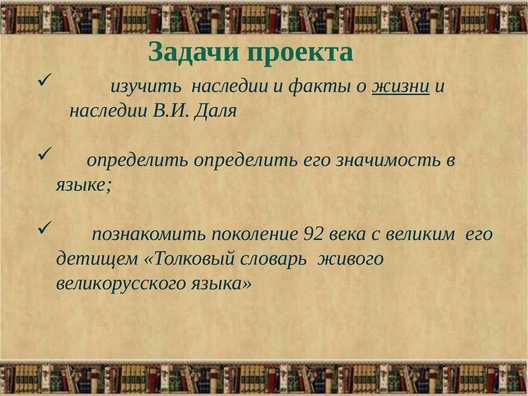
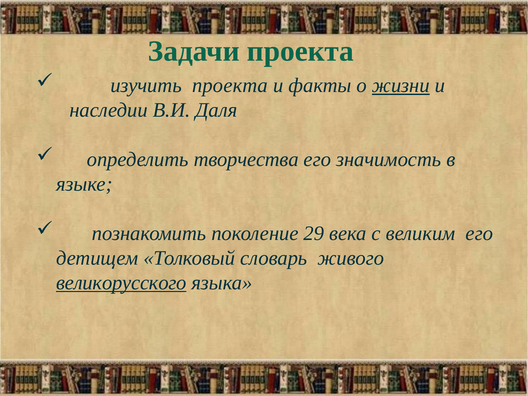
изучить наследии: наследии -> проекта (230, 85)
определить определить: определить -> творчества (246, 159)
92: 92 -> 29 (314, 233)
великорусского underline: none -> present (121, 283)
